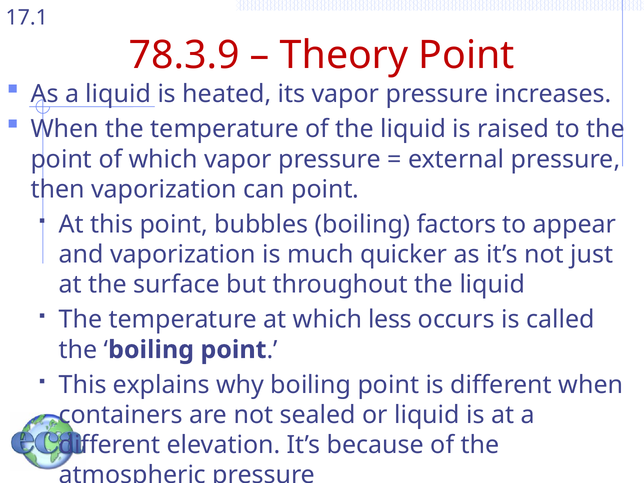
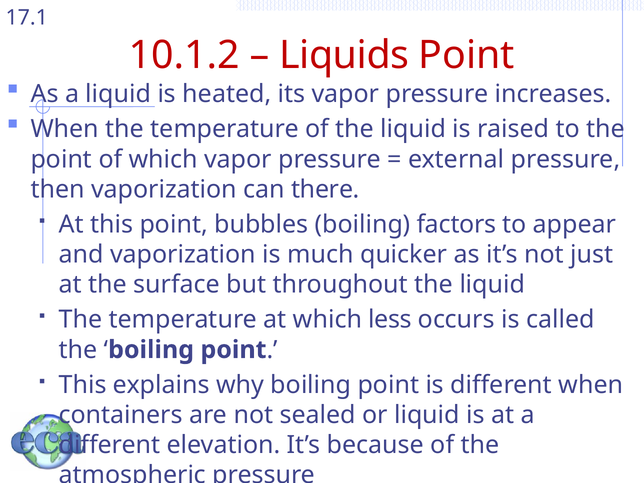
78.3.9: 78.3.9 -> 10.1.2 (184, 55)
Theory: Theory -> Liquids (344, 55)
can point: point -> there (325, 189)
